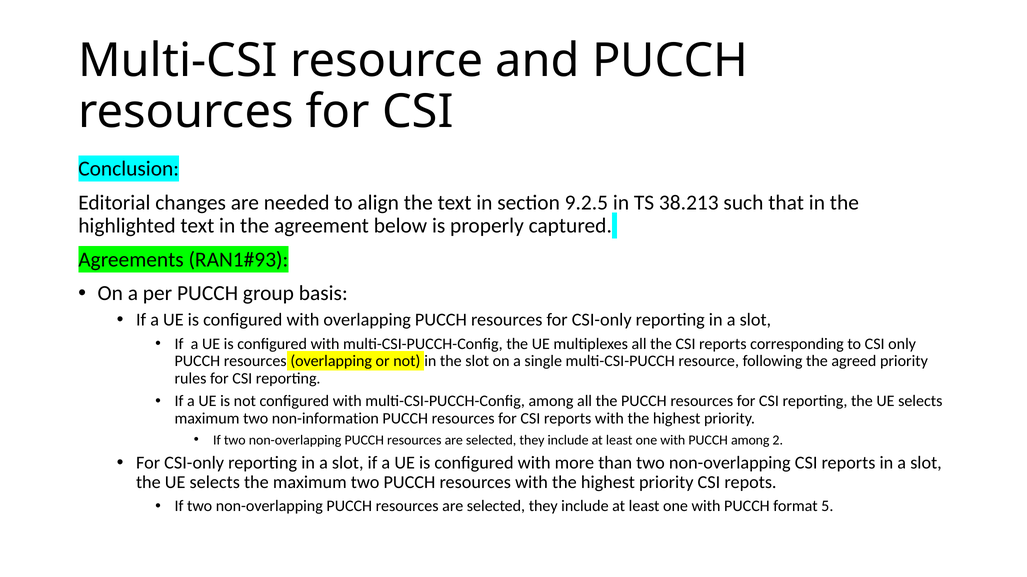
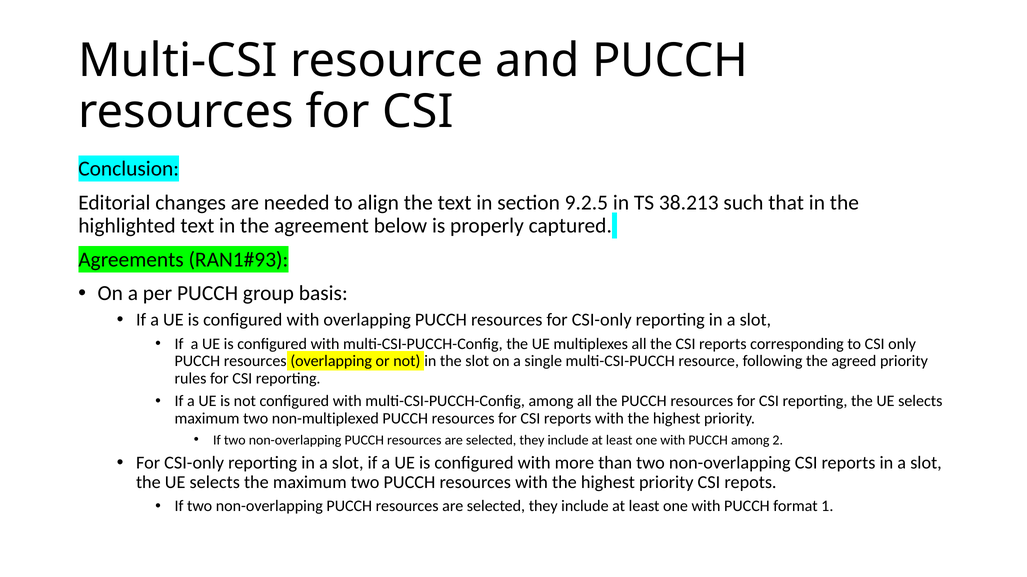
non-information: non-information -> non-multiplexed (325, 419)
5: 5 -> 1 (827, 507)
